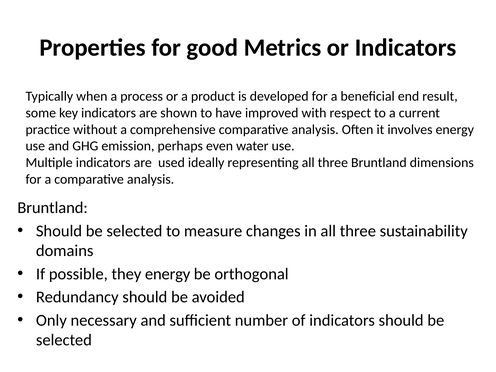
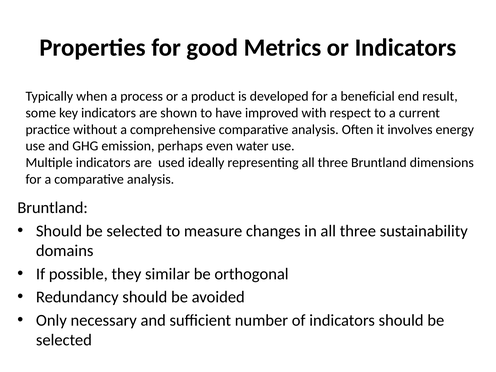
they energy: energy -> similar (168, 274)
